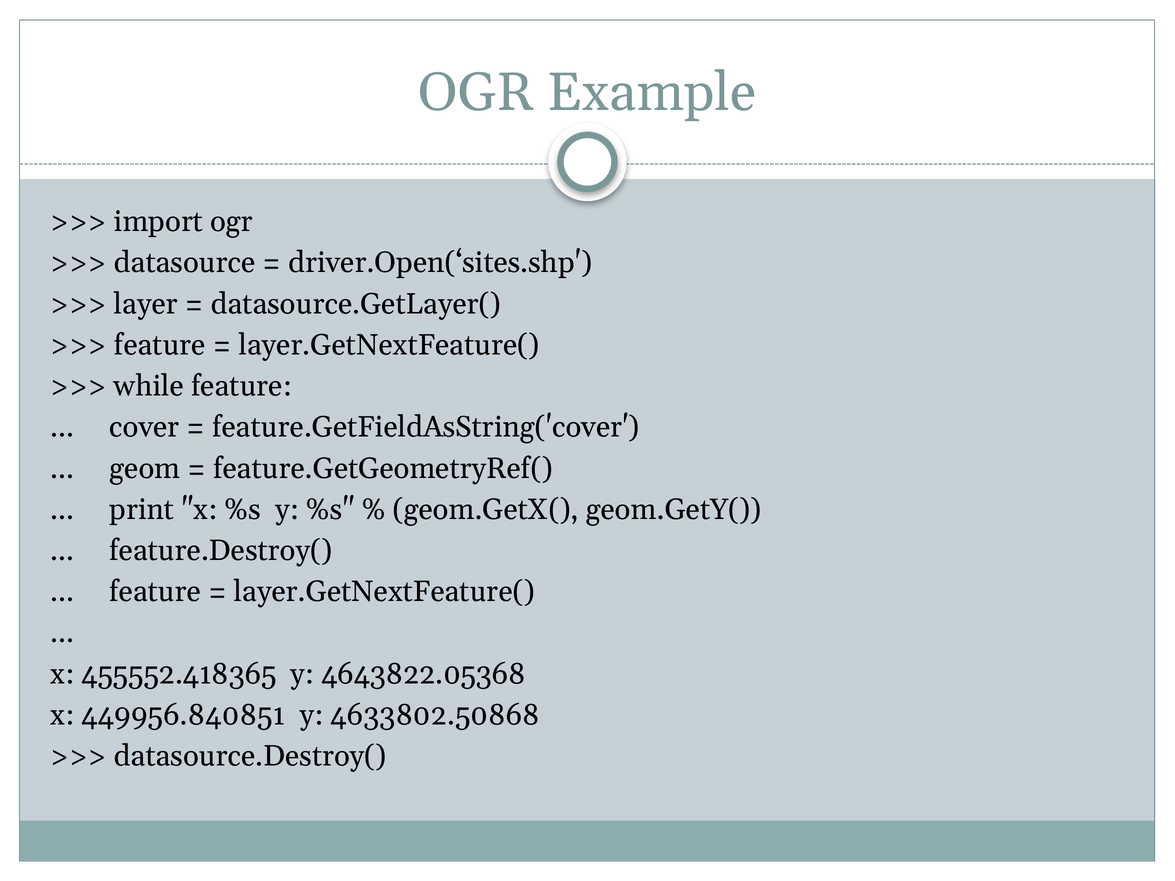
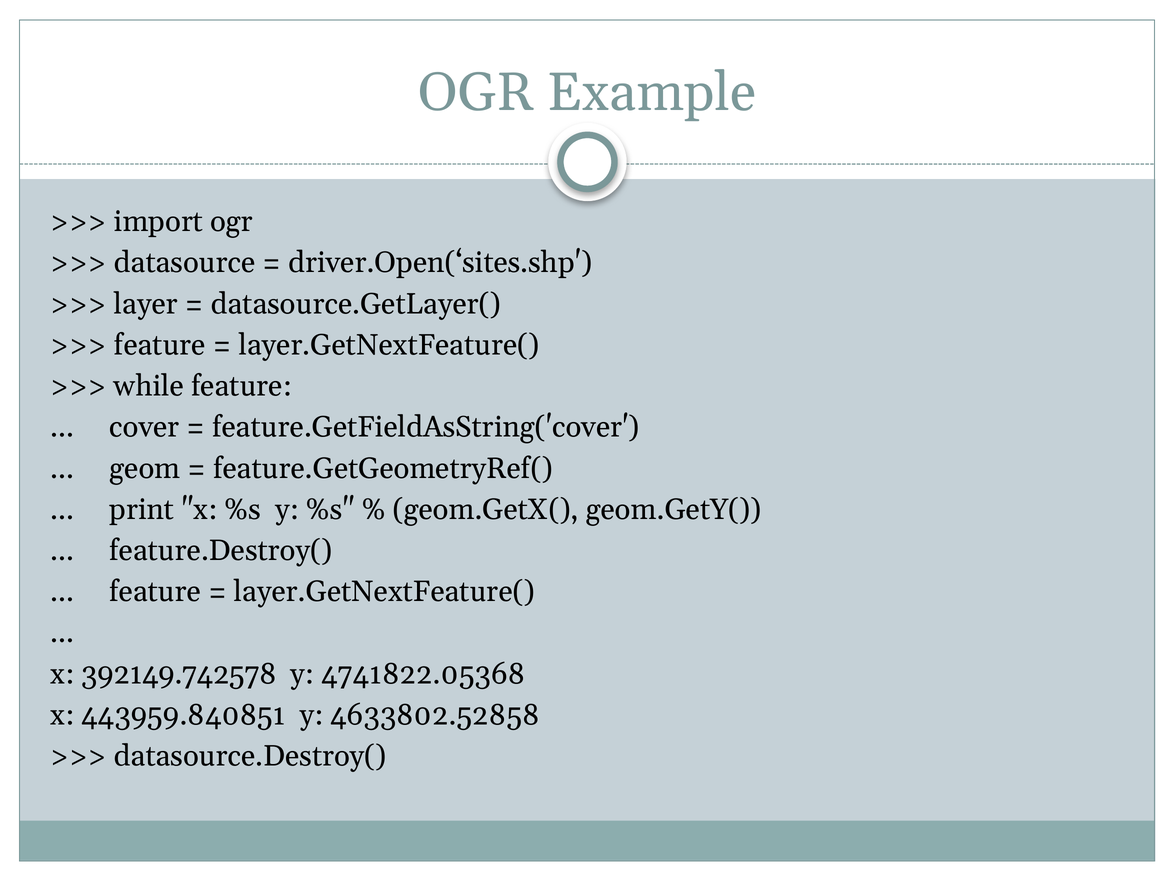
455552.418365: 455552.418365 -> 392149.742578 (179, 674)
4643822.05368: 4643822.05368 -> 4741822.05368 (423, 674)
449956.840851: 449956.840851 -> 443959.840851 (183, 715)
4633802.50868: 4633802.50868 -> 4633802.52858 (435, 715)
